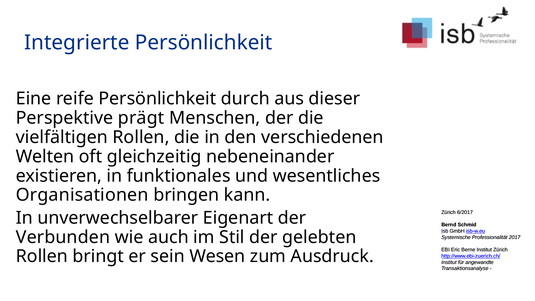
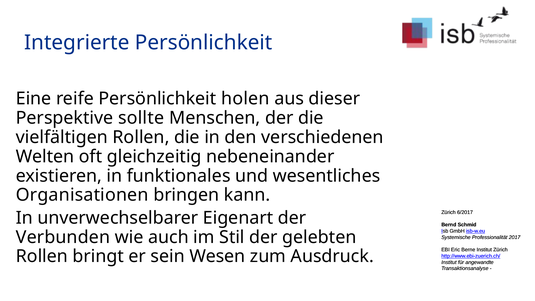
durch: durch -> holen (245, 99)
prägt: prägt -> sollte (141, 118)
